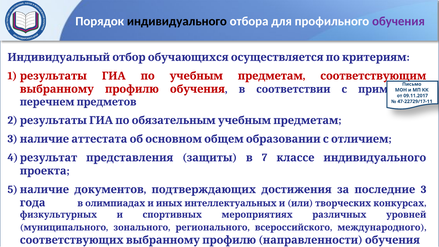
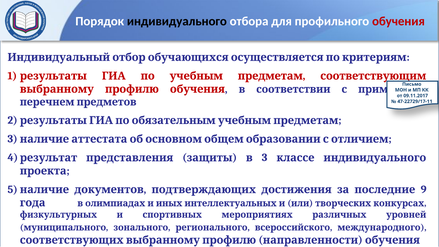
обучения colour: purple -> red (398, 21)
7: 7 -> 3 (265, 158)
3: 3 -> 9 (424, 189)
